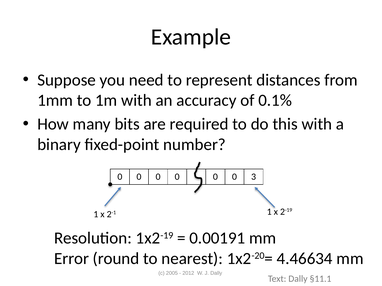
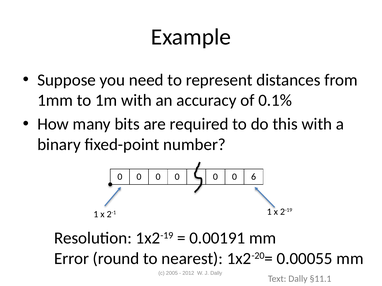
3: 3 -> 6 (254, 177)
4.46634: 4.46634 -> 0.00055 (305, 259)
